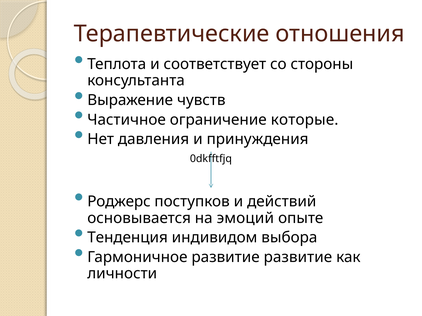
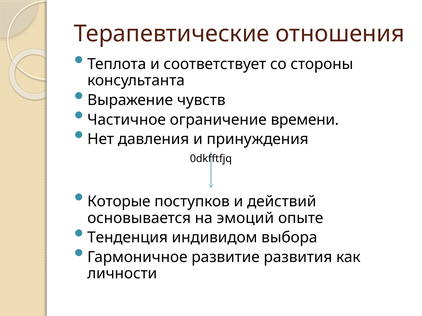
которые: которые -> времени (305, 120)
Роджерс: Роджерс -> Которые (119, 202)
развитие развитие: развитие -> развития (298, 258)
